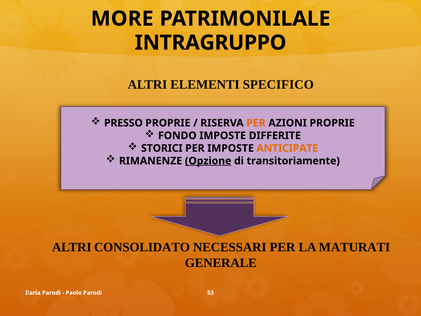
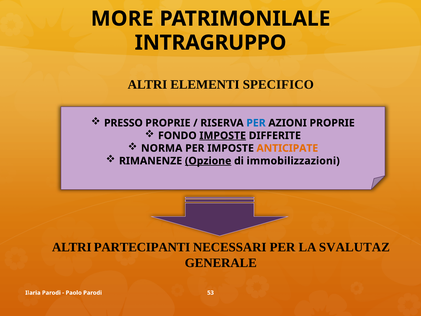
PER colour: orange -> blue (256, 123)
IMPOSTE underline: none -> present (223, 136)
STORICI: STORICI -> NORMA (162, 148)
transitoriamente: transitoriamente -> immobilizzazioni (293, 161)
CONSOLIDATO: CONSOLIDATO -> PARTECIPANTI (142, 247)
MATURATI: MATURATI -> SVALUTAZ (354, 247)
